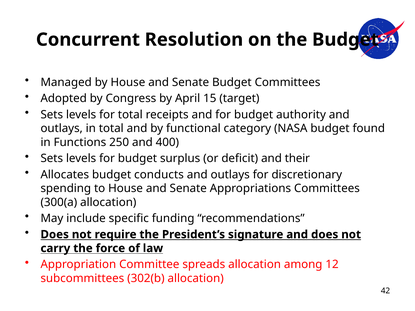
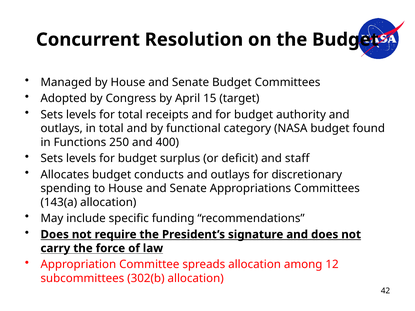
their: their -> staff (297, 159)
300(a: 300(a -> 143(a (59, 202)
